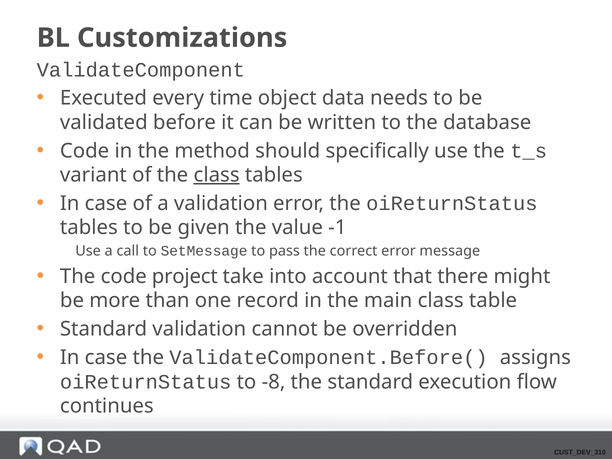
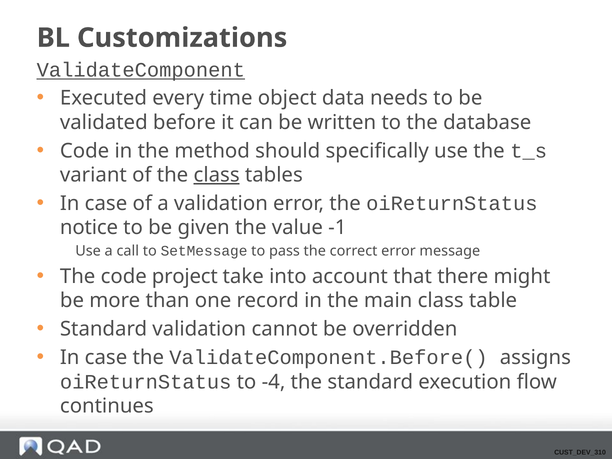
ValidateComponent underline: none -> present (141, 70)
tables: tables -> notice (89, 228)
-8: -8 -> -4 (273, 382)
